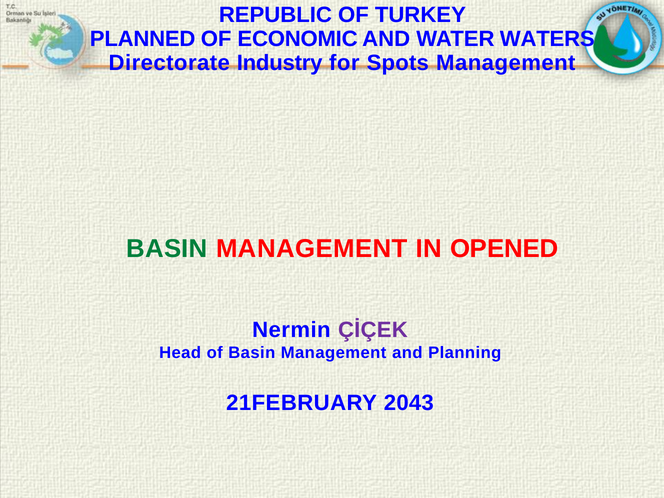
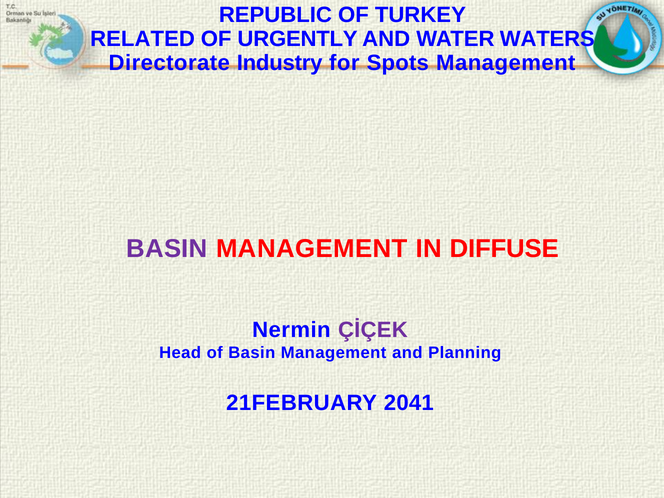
PLANNED: PLANNED -> RELATED (143, 39)
ECONOMIC: ECONOMIC -> URGENTLY (298, 39)
BASIN colour: green -> purple (167, 249)
OPENED: OPENED -> DIFFUSE (504, 249)
2043: 2043 -> 2041 (409, 403)
